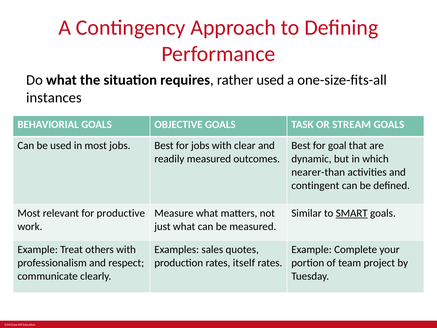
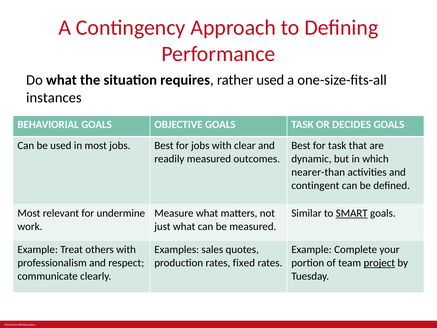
STREAM: STREAM -> DECIDES (352, 124)
for goal: goal -> task (337, 146)
productive: productive -> undermine (121, 213)
itself: itself -> fixed (244, 263)
project underline: none -> present (379, 263)
